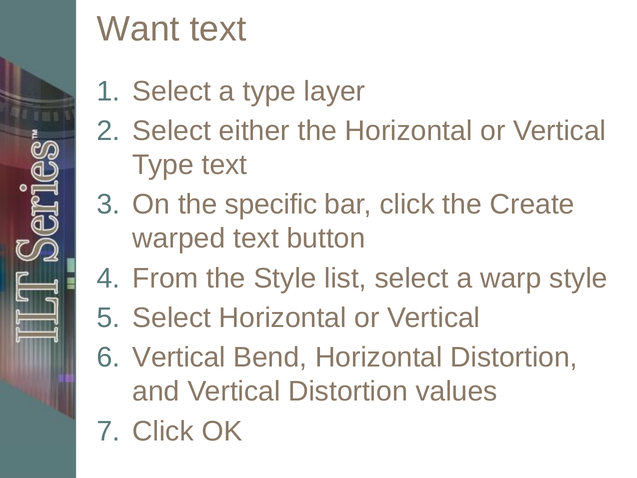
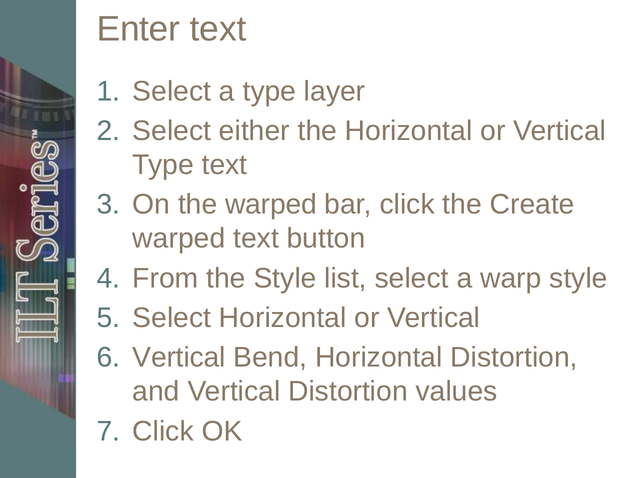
Want: Want -> Enter (138, 29)
the specific: specific -> warped (271, 204)
